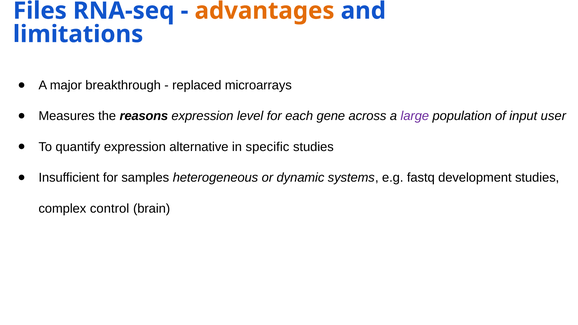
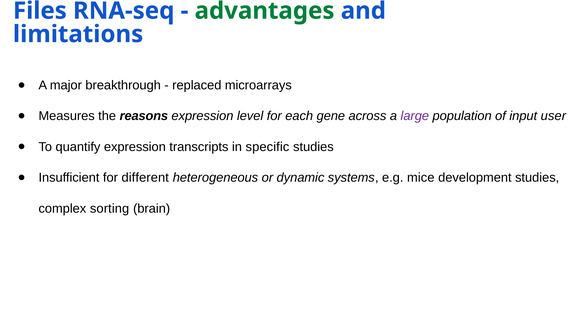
advantages colour: orange -> green (265, 11)
alternative: alternative -> transcripts (199, 147)
samples: samples -> different (145, 178)
fastq: fastq -> mice (421, 178)
control: control -> sorting (110, 209)
